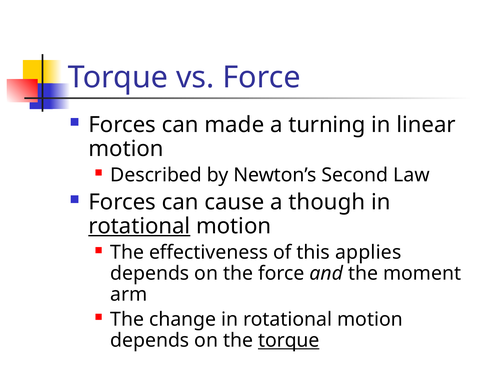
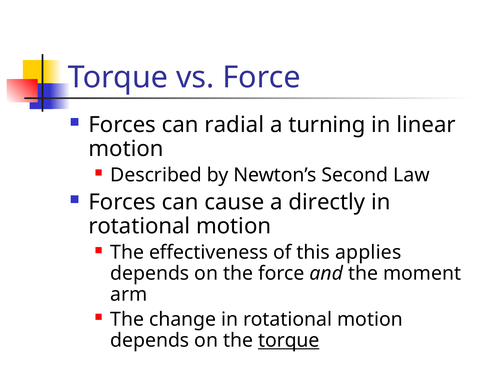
made: made -> radial (234, 125)
though: though -> directly (327, 202)
rotational underline: present -> none (139, 226)
